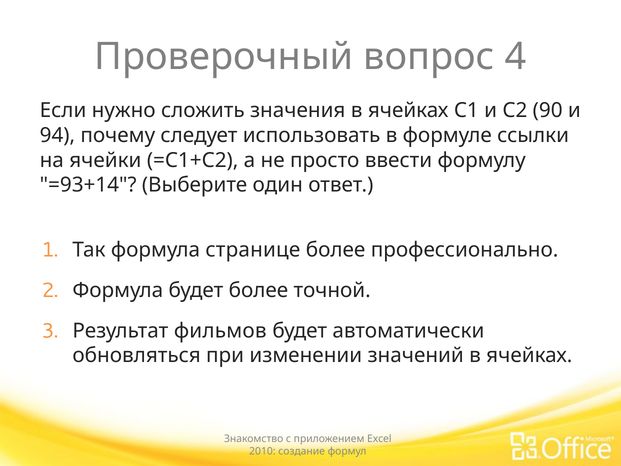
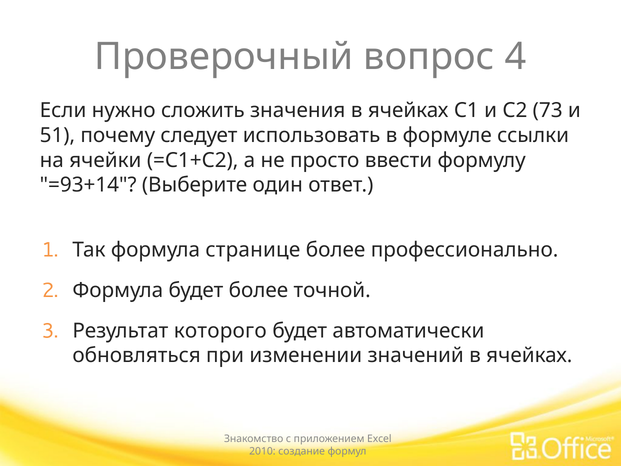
90: 90 -> 73 (548, 110)
94: 94 -> 51 (57, 135)
фильмов: фильмов -> которого (220, 331)
